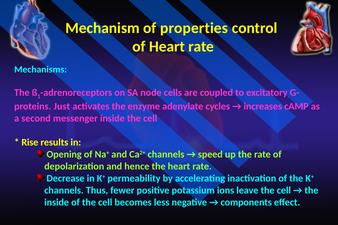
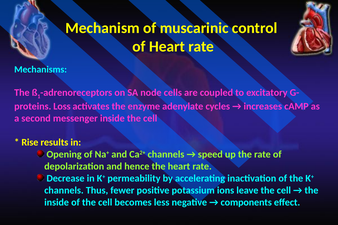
properties: properties -> muscarinic (194, 28)
Just: Just -> Loss (62, 106)
